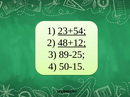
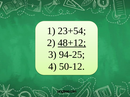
23+54 underline: present -> none (72, 31)
89-25: 89-25 -> 94-25 (72, 55)
50-15: 50-15 -> 50-12 (72, 67)
